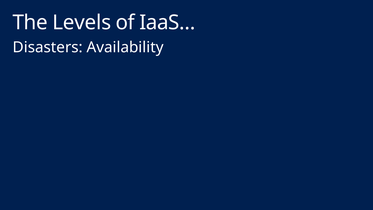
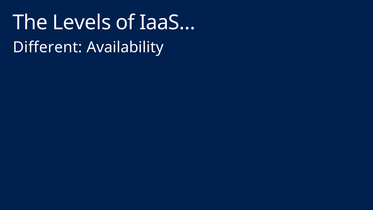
Disasters: Disasters -> Different (48, 47)
